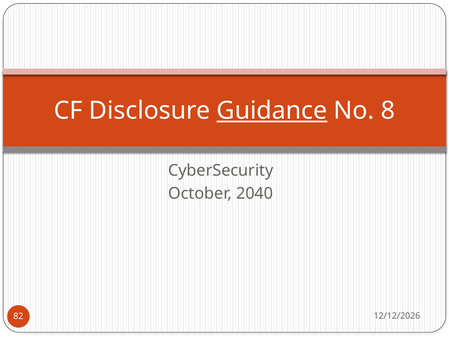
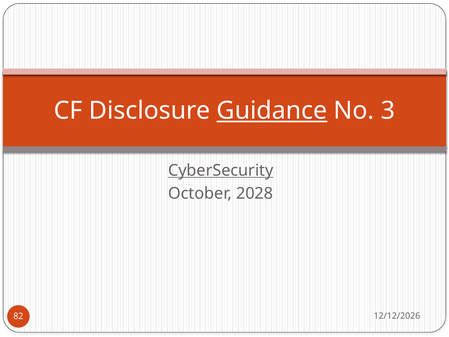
8: 8 -> 3 (388, 111)
CyberSecurity underline: none -> present (221, 170)
2040: 2040 -> 2028 (255, 193)
